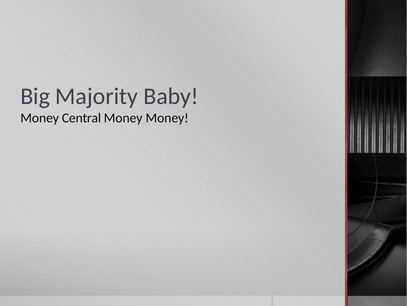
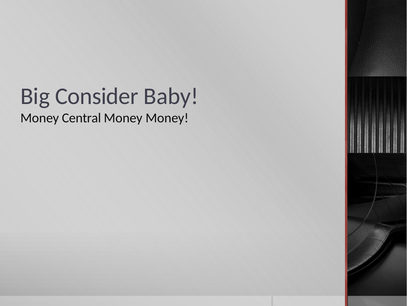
Majority: Majority -> Consider (97, 96)
